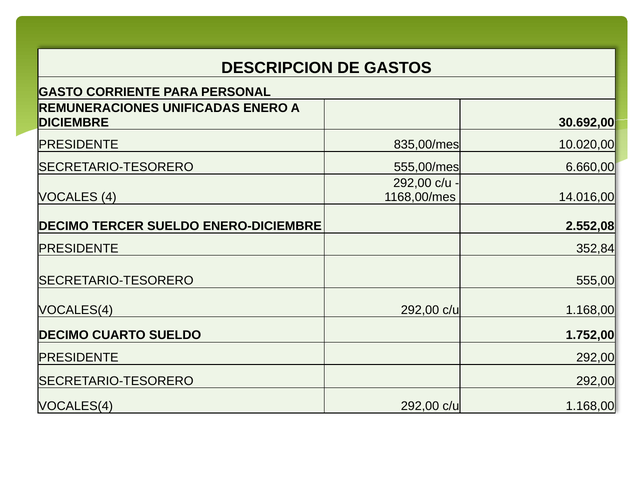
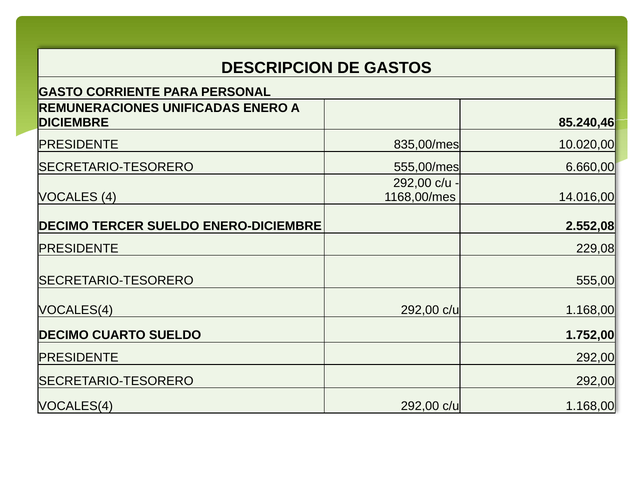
30.692,00: 30.692,00 -> 85.240,46 (587, 122)
352,84: 352,84 -> 229,08 (595, 248)
